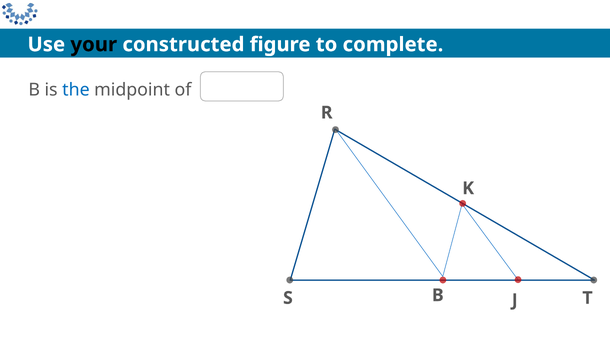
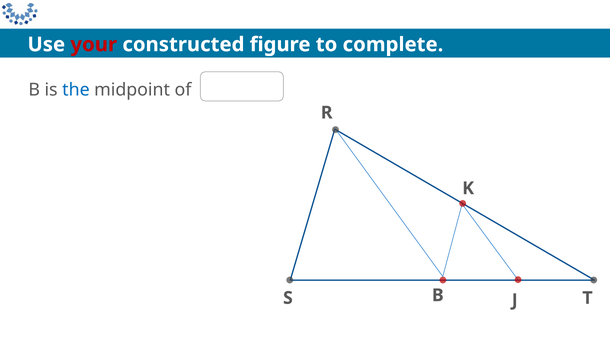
your colour: black -> red (94, 45)
